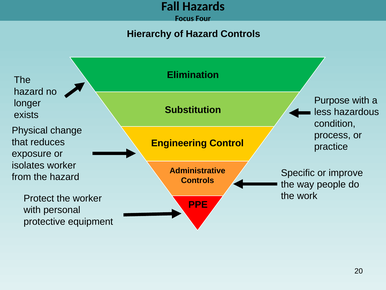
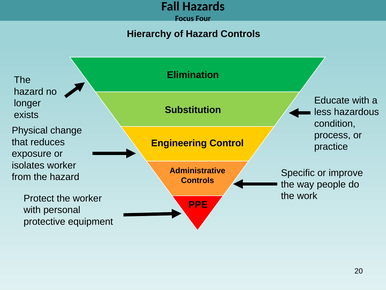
Purpose: Purpose -> Educate (332, 100)
